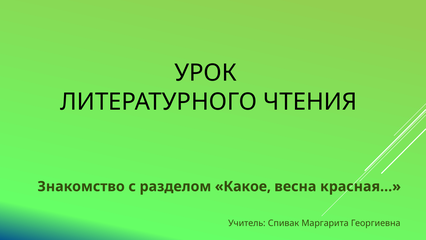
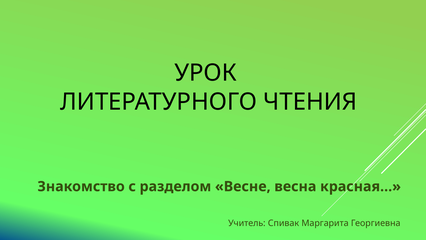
Какое: Какое -> Весне (243, 186)
